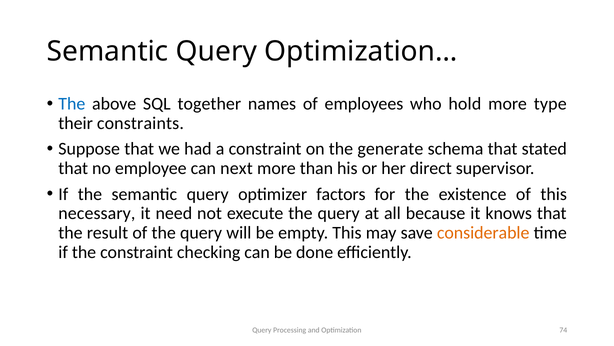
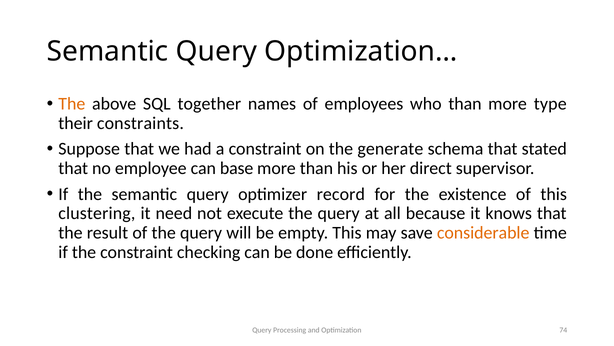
The colour: blue -> orange (72, 104)
who hold: hold -> than (465, 104)
next: next -> base (237, 168)
factors: factors -> record (341, 194)
necessary: necessary -> clustering (97, 213)
